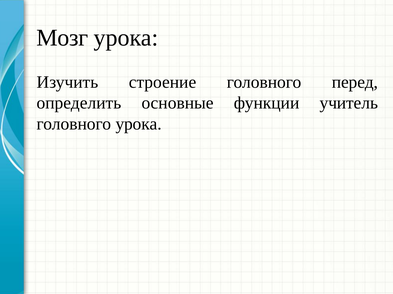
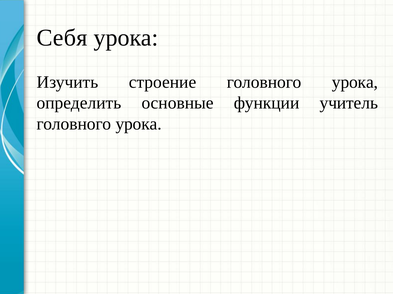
Мозг: Мозг -> Себя (62, 38)
строение головного перед: перед -> урока (355, 82)
